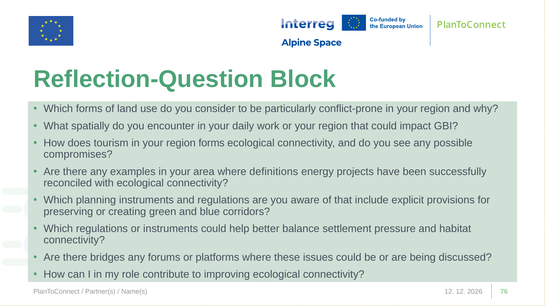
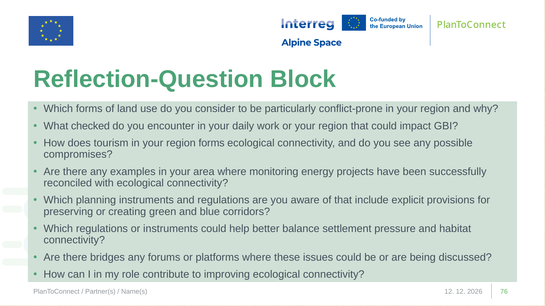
spatially: spatially -> checked (90, 126)
definitions: definitions -> monitoring (274, 172)
